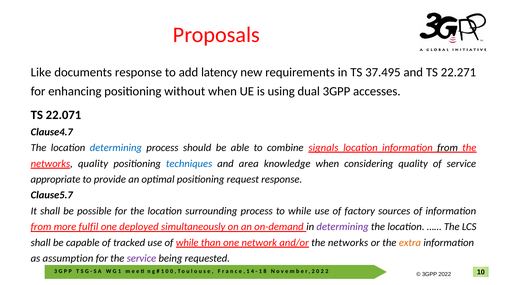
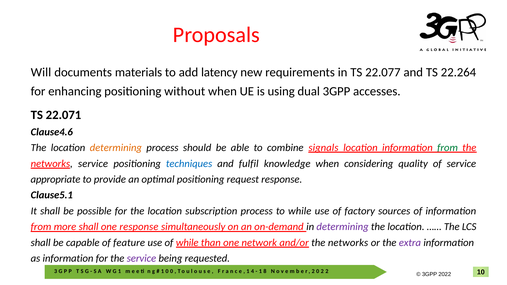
Like: Like -> Will (41, 72)
documents response: response -> materials (139, 72)
37.495: 37.495 -> 22.077 (383, 72)
22.271: 22.271 -> 22.264 (458, 72)
Clause4.7: Clause4.7 -> Clause4.6 (52, 132)
determining colour: blue -> orange (116, 148)
from colour: black -> green (448, 148)
networks quality: quality -> service (93, 164)
area: area -> fulfil (249, 164)
Clause5.7: Clause5.7 -> Clause5.1 (52, 195)
surrounding: surrounding -> subscription (211, 211)
more fulfil: fulfil -> shall (89, 227)
one deployed: deployed -> response (139, 227)
tracked: tracked -> feature (129, 243)
extra colour: orange -> purple (410, 243)
as assumption: assumption -> information (68, 259)
